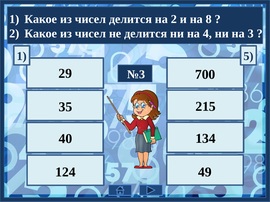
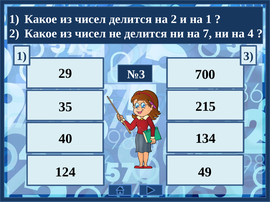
на 8: 8 -> 1 (209, 19)
4: 4 -> 7 (207, 34)
3: 3 -> 4 (251, 34)
5: 5 -> 3 (248, 56)
